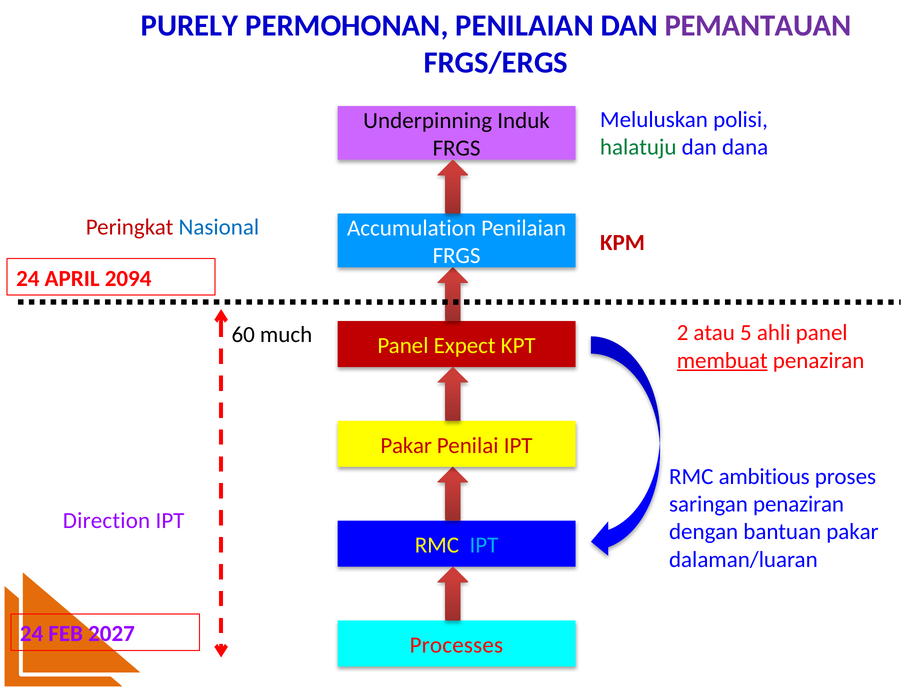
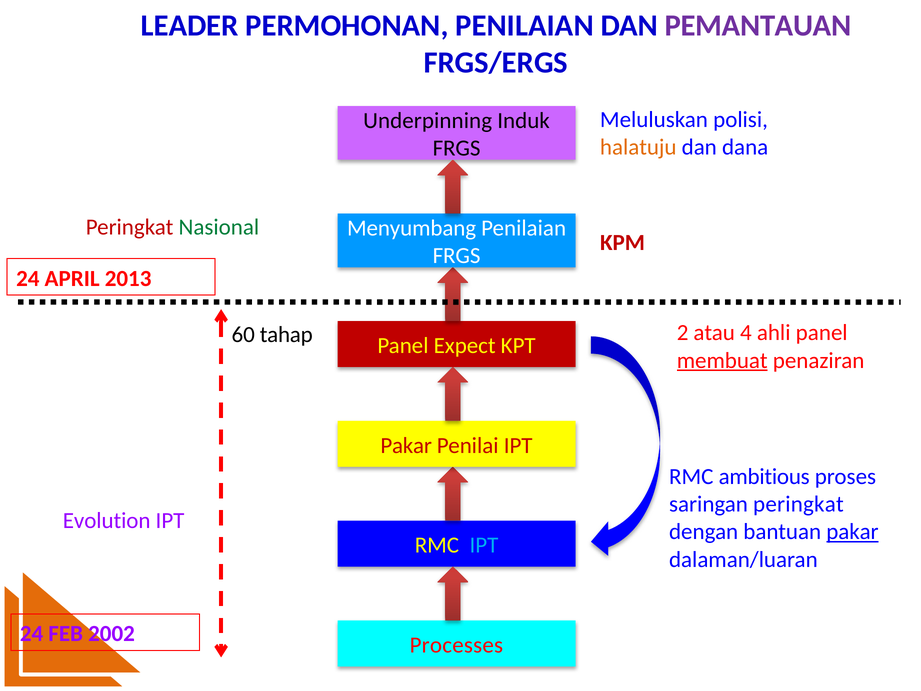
PURELY: PURELY -> LEADER (190, 26)
halatuju colour: green -> orange (638, 147)
Nasional colour: blue -> green (219, 227)
Accumulation: Accumulation -> Menyumbang (412, 228)
2094: 2094 -> 2013 (128, 278)
5: 5 -> 4 (746, 333)
much: much -> tahap (286, 335)
saringan penaziran: penaziran -> peringkat (798, 504)
Direction: Direction -> Evolution (107, 521)
pakar underline: none -> present (852, 532)
2027: 2027 -> 2002 (112, 634)
